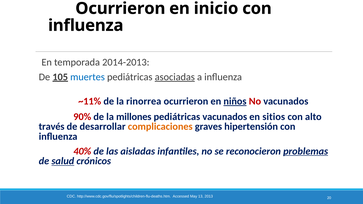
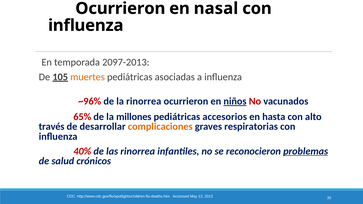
inicio: inicio -> nasal (216, 8)
2014-2013: 2014-2013 -> 2097-2013 (126, 62)
muertes colour: blue -> orange (88, 77)
asociadas underline: present -> none (175, 77)
~11%: ~11% -> ~96% (90, 101)
90%: 90% -> 65% (82, 117)
pediátricas vacunados: vacunados -> accesorios (225, 117)
sitios: sitios -> hasta (274, 117)
hipertensión: hipertensión -> respiratorias (251, 127)
las aisladas: aisladas -> rinorrea (138, 151)
salud underline: present -> none (63, 161)
